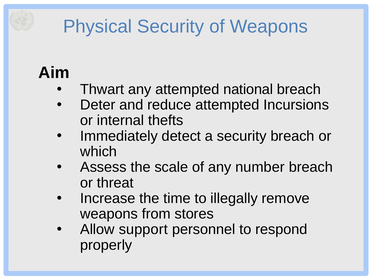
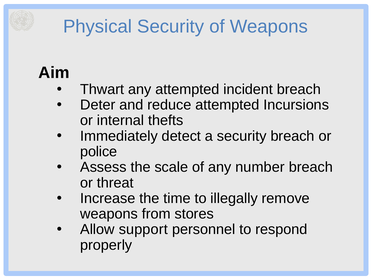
national: national -> incident (248, 89)
which: which -> police (99, 152)
